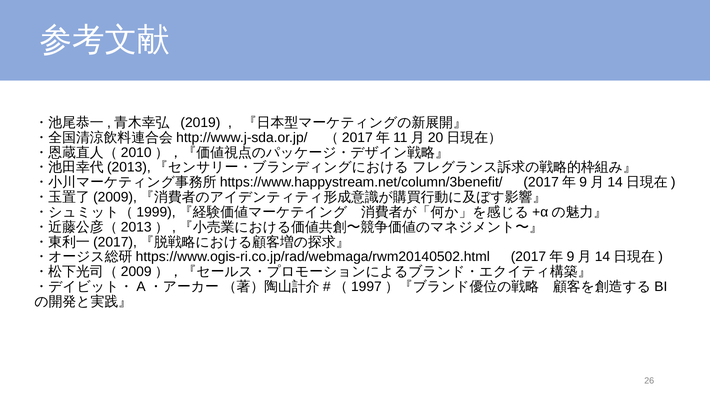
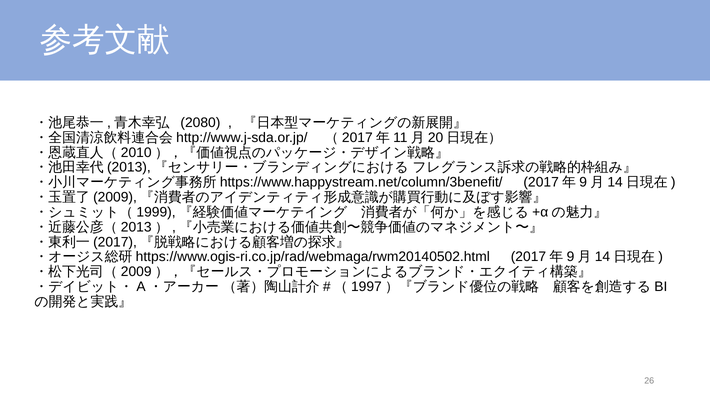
2019: 2019 -> 2080 (200, 123)
